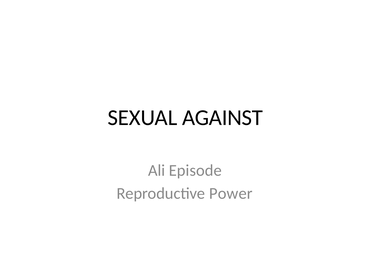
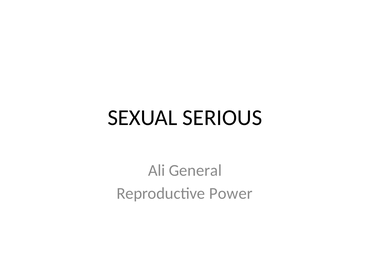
AGAINST: AGAINST -> SERIOUS (222, 118)
Episode: Episode -> General (195, 170)
